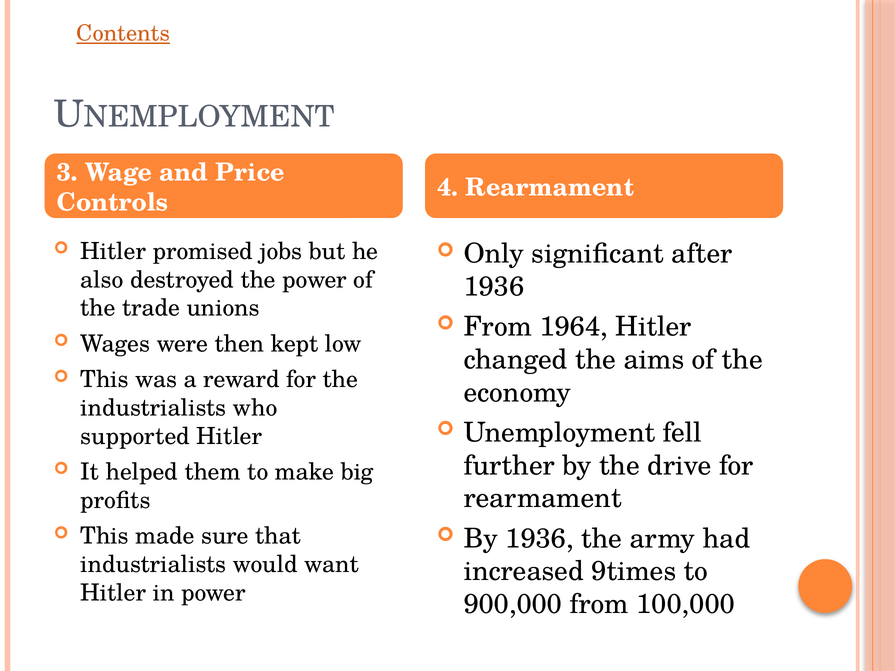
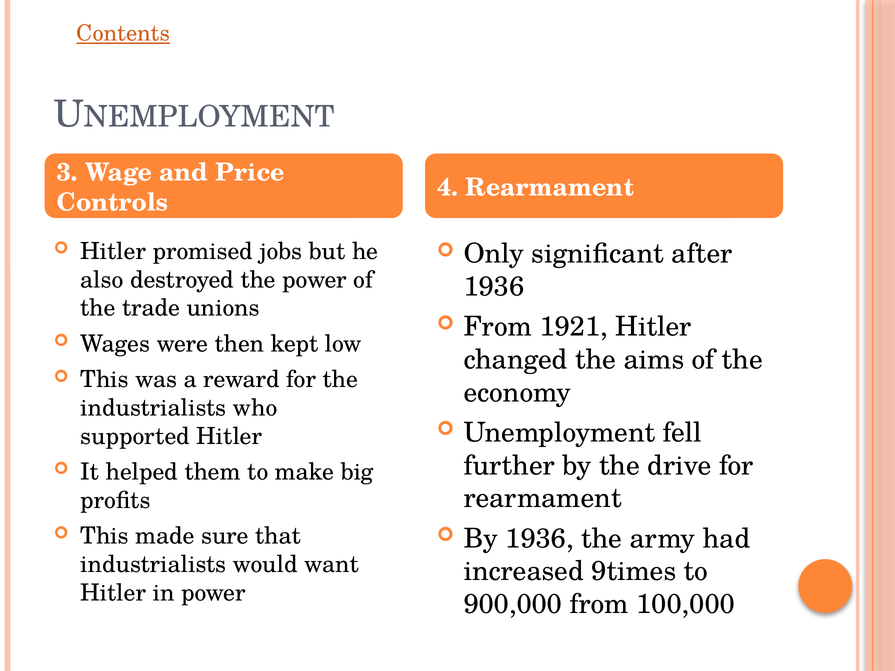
1964: 1964 -> 1921 (574, 327)
